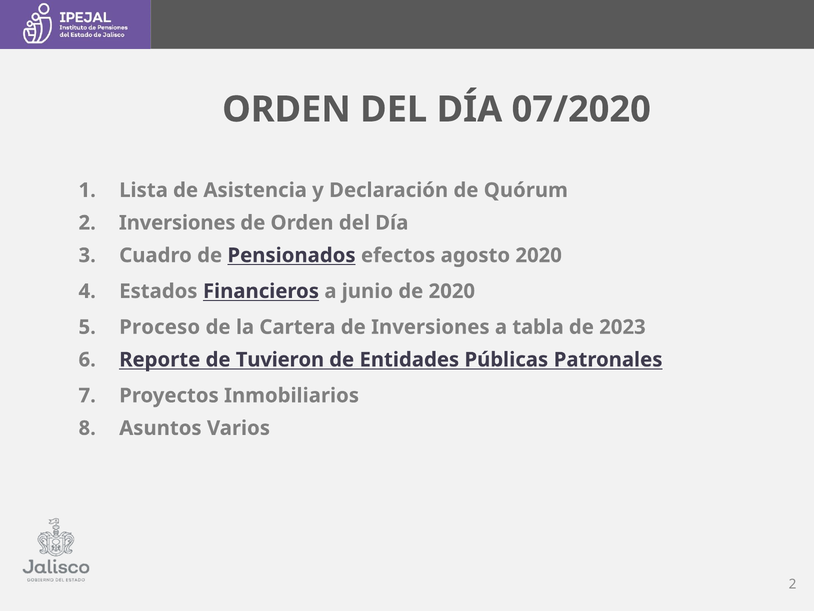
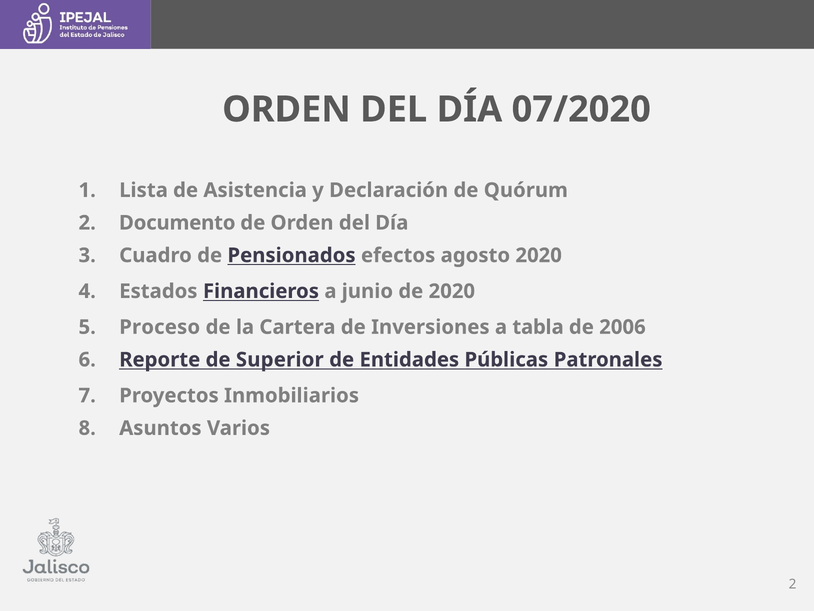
Inversiones: Inversiones -> Documento (177, 223)
2023: 2023 -> 2006 (622, 327)
Tuvieron: Tuvieron -> Superior (280, 359)
